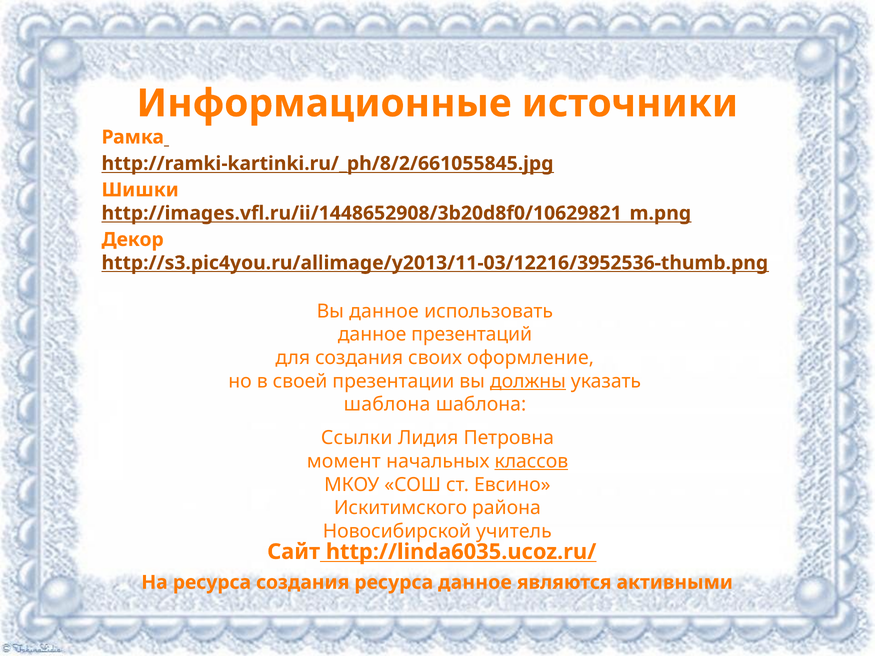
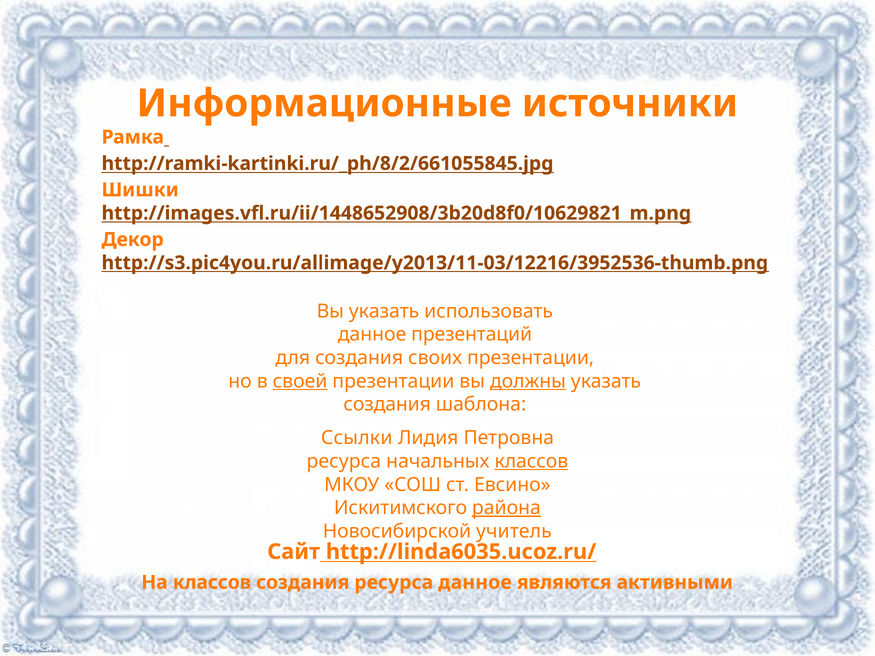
Вы данное: данное -> указать (384, 311)
своих оформление: оформление -> презентации (531, 358)
своей underline: none -> present (300, 381)
шаблона: шаблона -> создания (387, 405)
момент: момент -> ресурса (344, 461)
района underline: none -> present (506, 508)
На ресурса: ресурса -> классов (212, 583)
